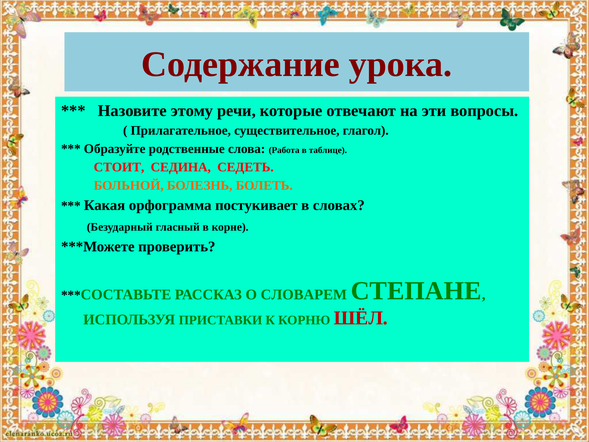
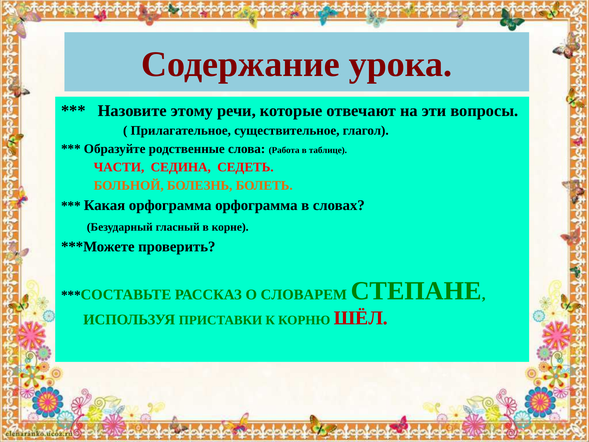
СТОИТ: СТОИТ -> ЧАСТИ (119, 167)
орфограмма постукивает: постукивает -> орфограмма (256, 205)
